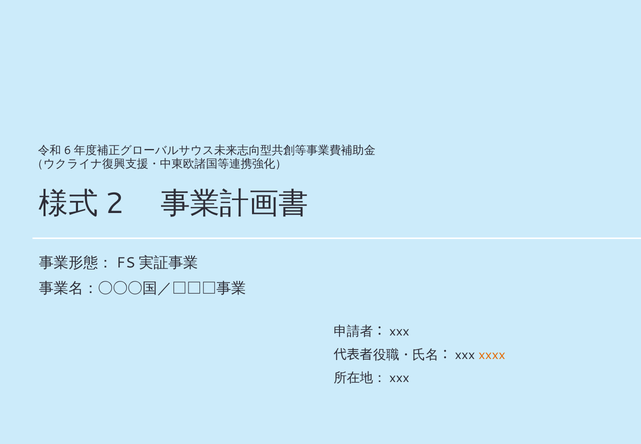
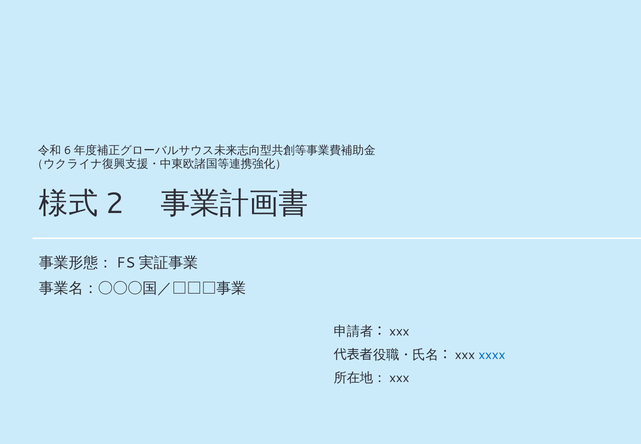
xxxx colour: orange -> blue (492, 355)
